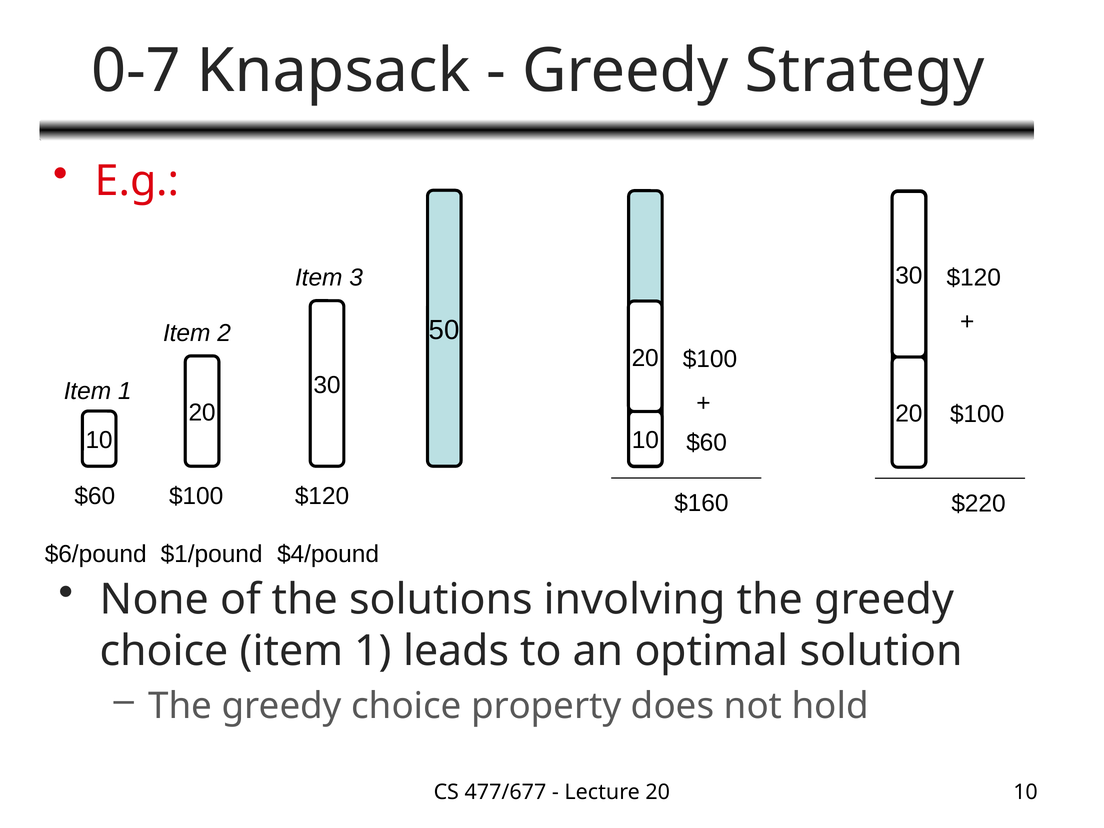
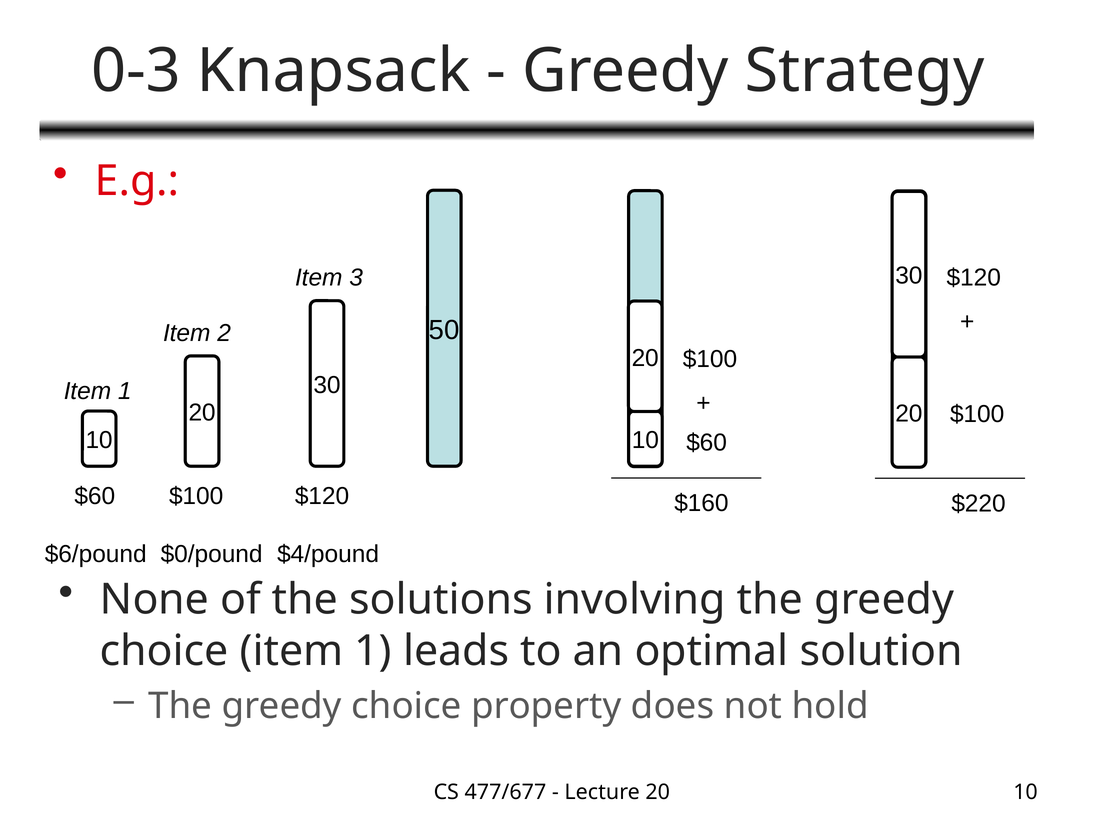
0-7: 0-7 -> 0-3 (136, 71)
$1/pound: $1/pound -> $0/pound (212, 554)
